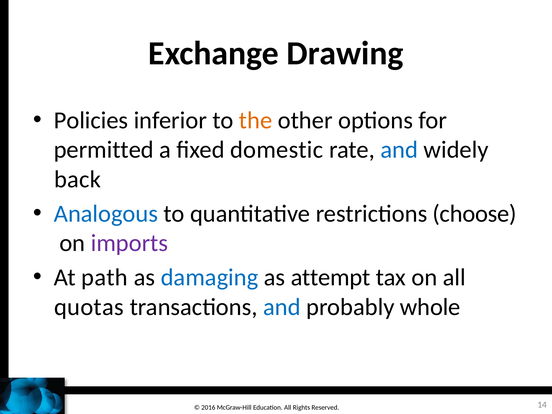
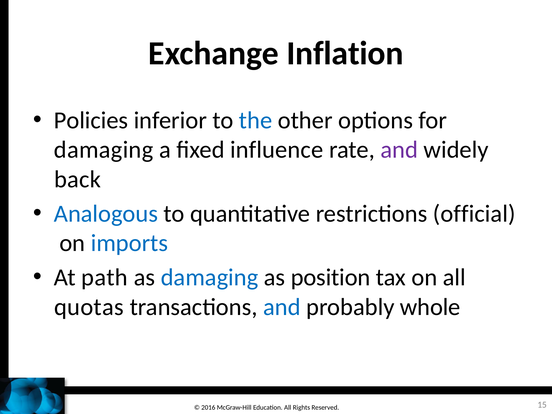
Drawing: Drawing -> Inflation (345, 53)
the colour: orange -> blue (256, 120)
permitted: permitted -> damaging (104, 150)
domestic: domestic -> influence (277, 150)
and colour: blue -> purple (399, 150)
choose: choose -> official (474, 214)
imports colour: purple -> blue (129, 243)
attempt: attempt -> position (331, 277)
14: 14 -> 15 (542, 405)
